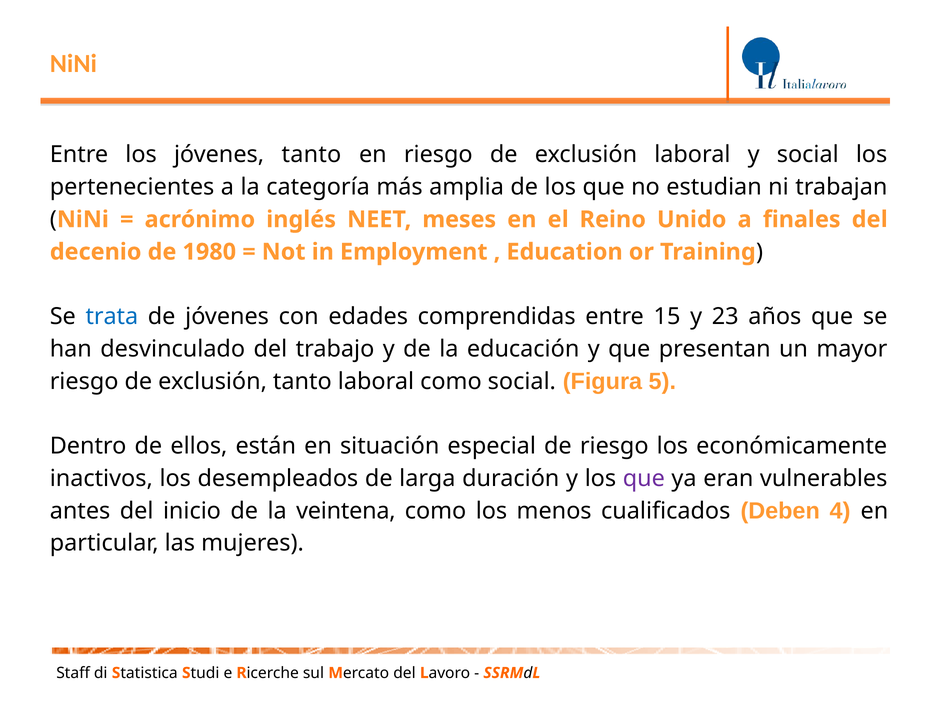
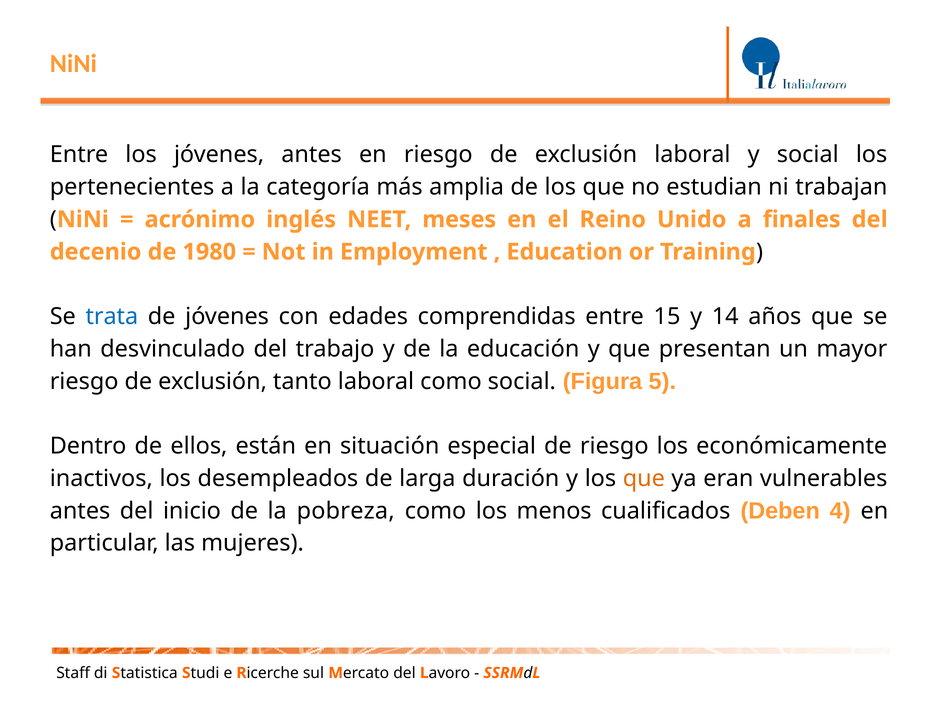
jóvenes tanto: tanto -> antes (312, 155)
23: 23 -> 14 (725, 316)
que colour: purple -> orange (644, 478)
veintena: veintena -> pobreza (346, 510)
